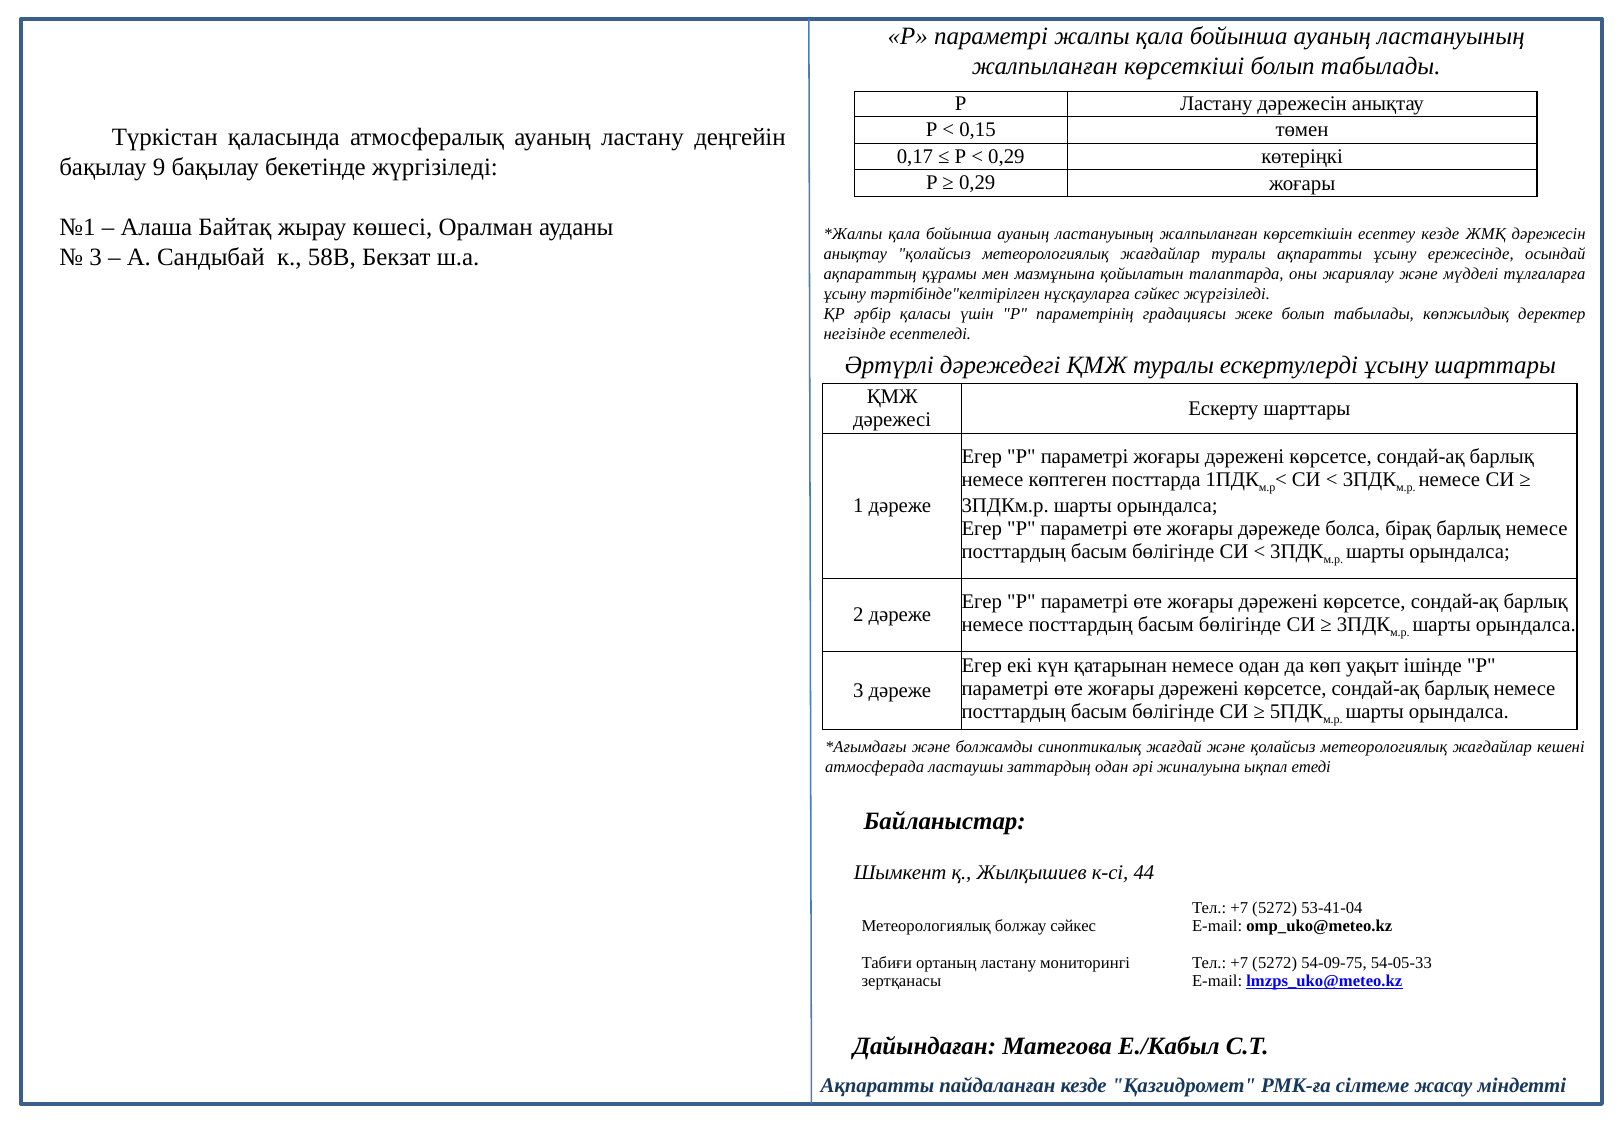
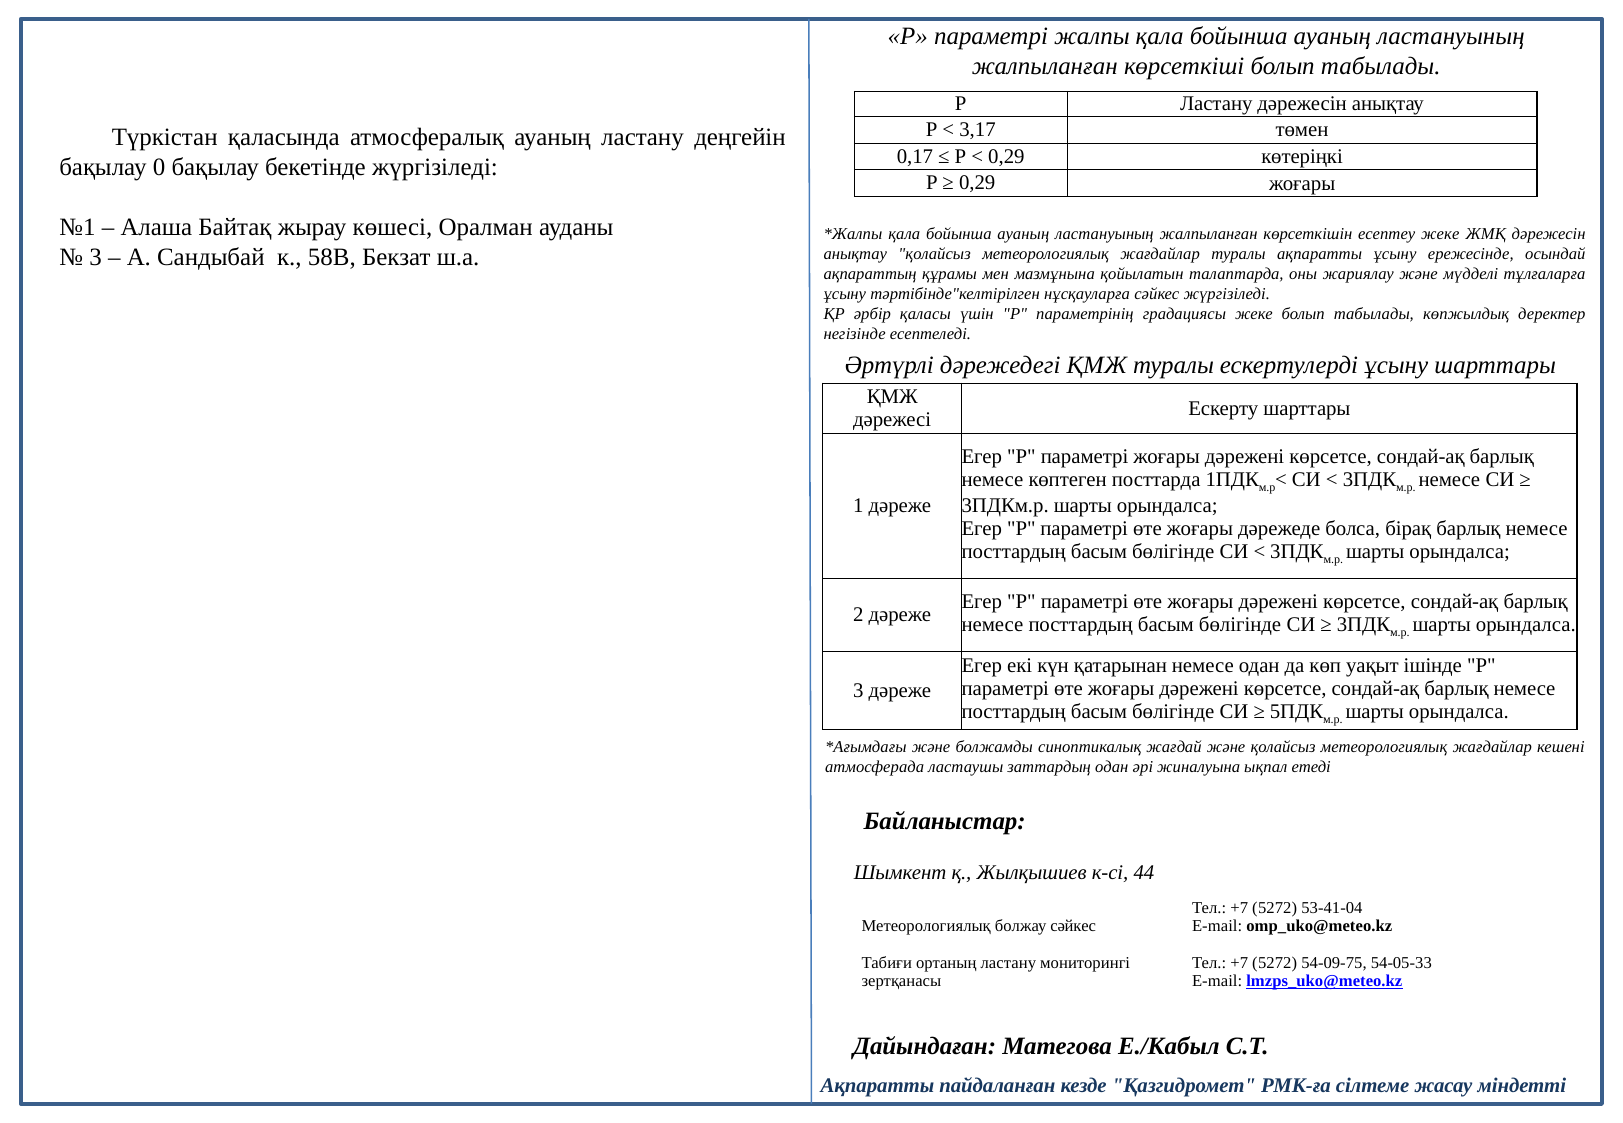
0,15: 0,15 -> 3,17 (978, 130)
9: 9 -> 0 (159, 167)
есептеу кезде: кезде -> жеке (1440, 234)
